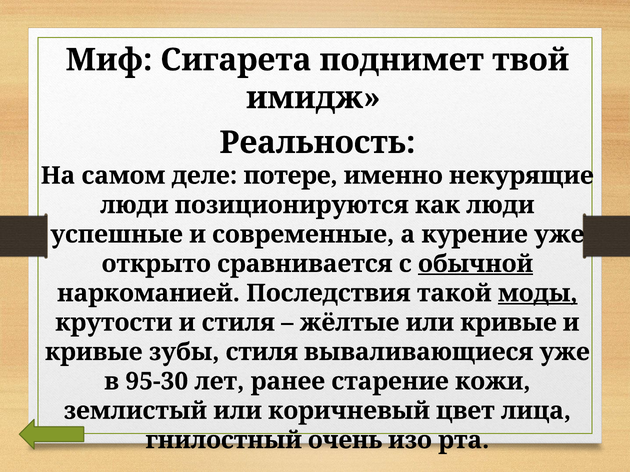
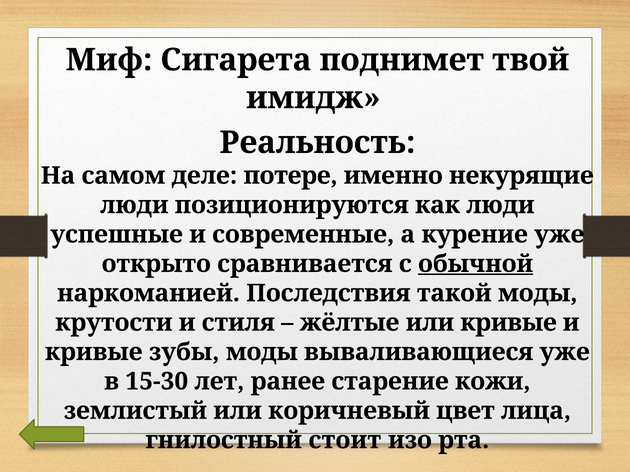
моды underline: present -> none (538, 294)
зубы стиля: стиля -> моды (262, 352)
95-30: 95-30 -> 15-30 (157, 382)
очень: очень -> стоит (345, 441)
